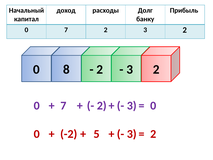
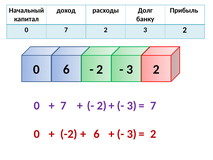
0 8: 8 -> 6 (66, 69)
0: 0 -> 7 (153, 105)
5: 5 -> 6 (97, 134)
